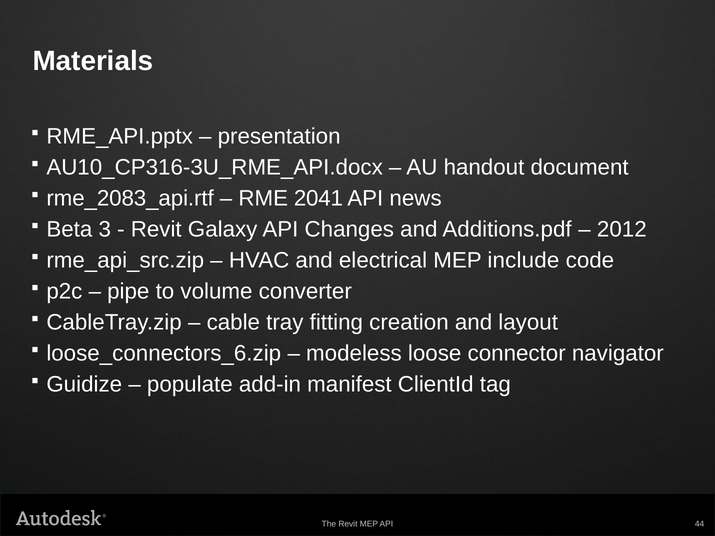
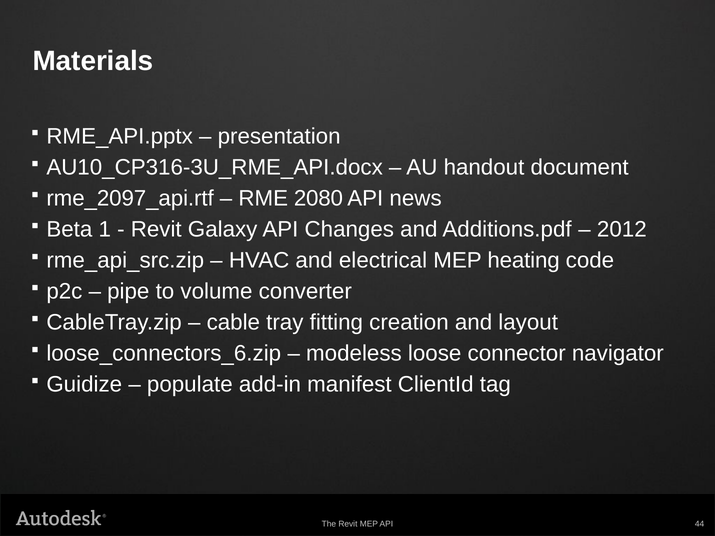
rme_2083_api.rtf: rme_2083_api.rtf -> rme_2097_api.rtf (130, 198)
2041: 2041 -> 2080 (318, 198)
3: 3 -> 1 (105, 229)
include: include -> heating (524, 260)
